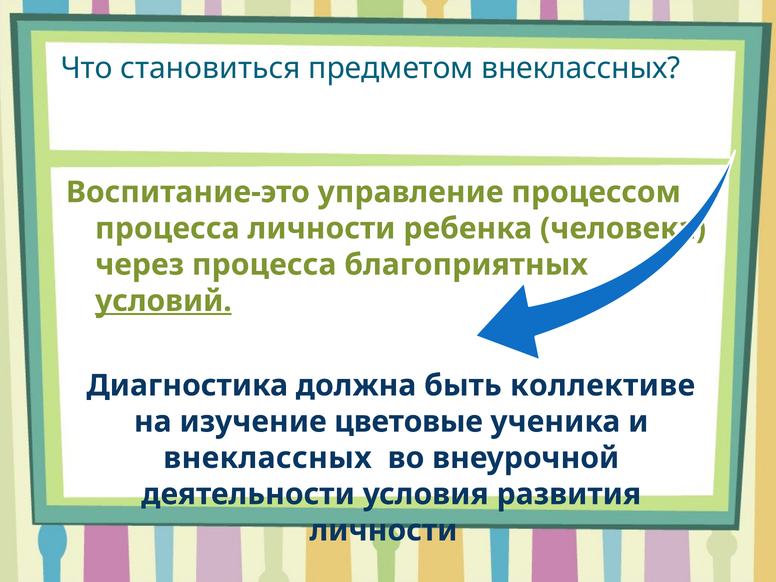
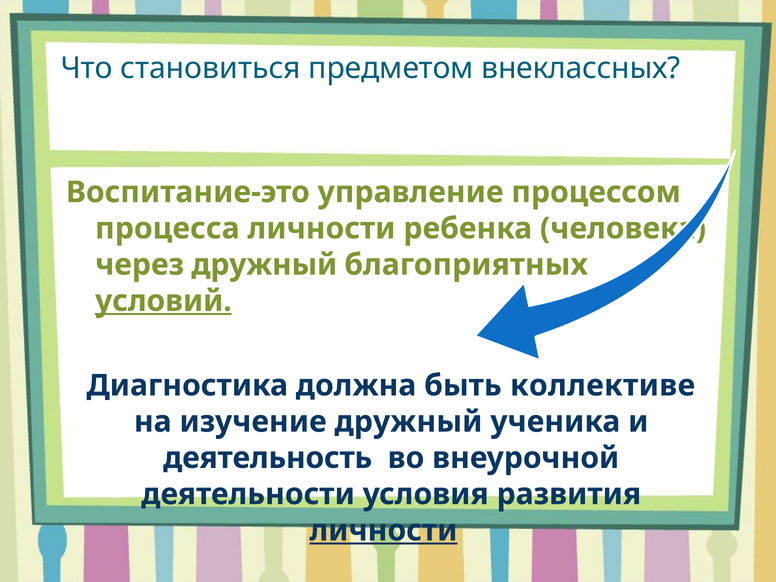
через процесса: процесса -> дружный (264, 265)
изучение цветовые: цветовые -> дружный (408, 422)
внеклассных: внеклассных -> деятельность (268, 458)
личности underline: none -> present (383, 530)
